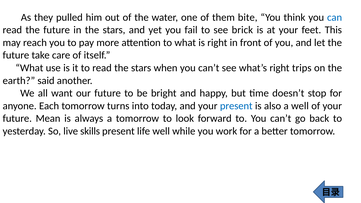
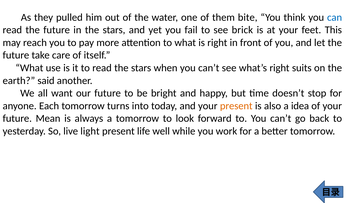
trips: trips -> suits (302, 68)
present colour: blue -> orange (236, 106)
a well: well -> idea (300, 106)
skills: skills -> light (90, 131)
